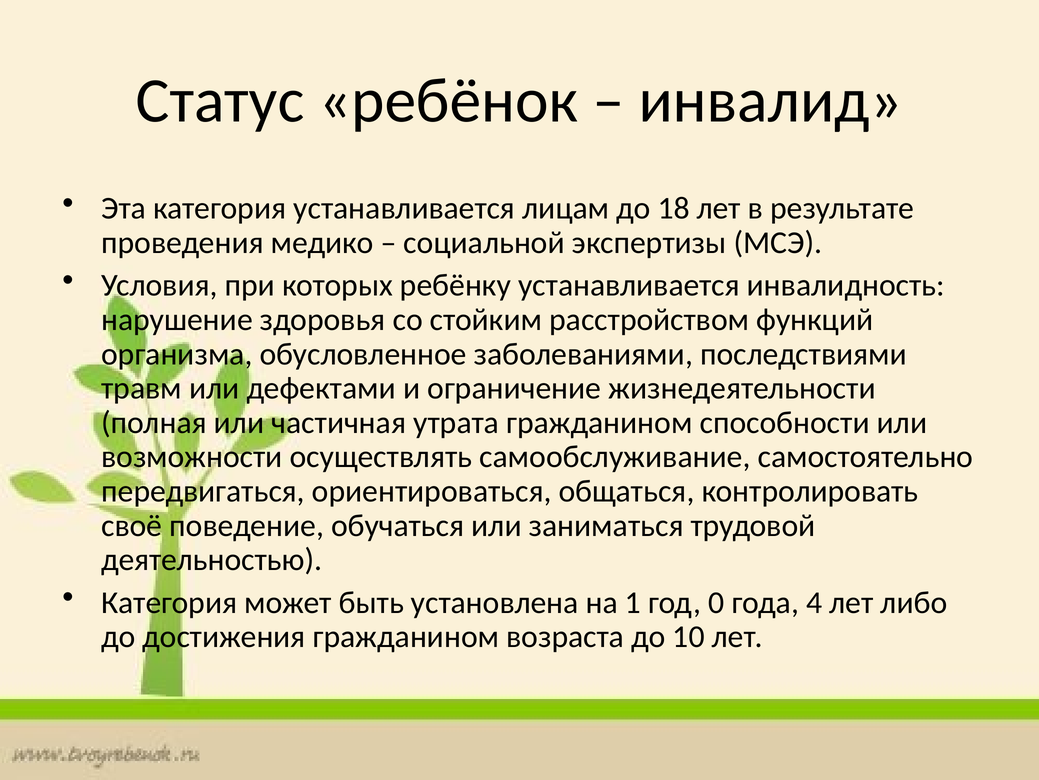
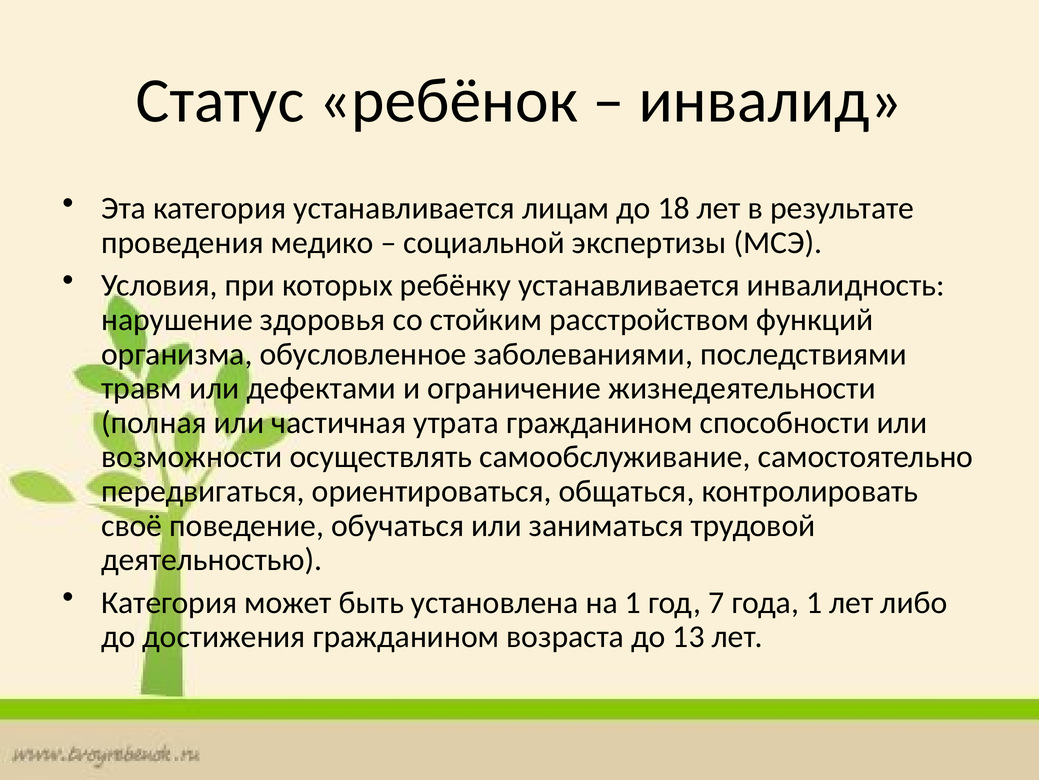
0: 0 -> 7 (716, 602)
года 4: 4 -> 1 (814, 602)
10: 10 -> 13 (689, 636)
